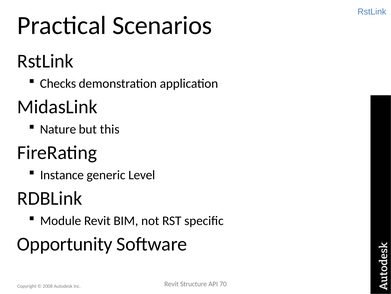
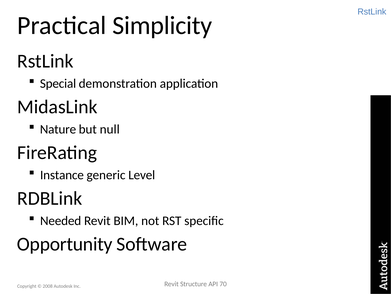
Scenarios: Scenarios -> Simplicity (162, 26)
Checks: Checks -> Special (58, 83)
this: this -> null (110, 129)
Module: Module -> Needed (61, 220)
